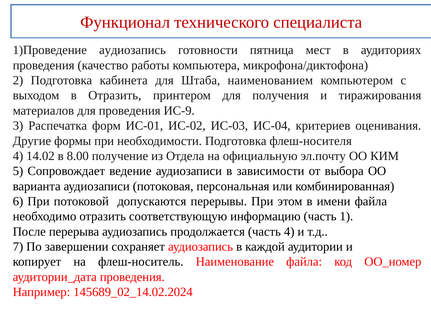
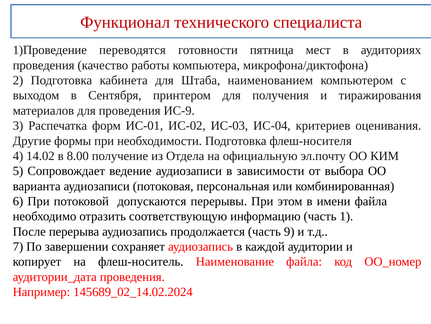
аудиозапись: аудиозапись -> переводятся (132, 50)
в Отразить: Отразить -> Сентября (115, 95)
часть 4: 4 -> 9 (289, 231)
